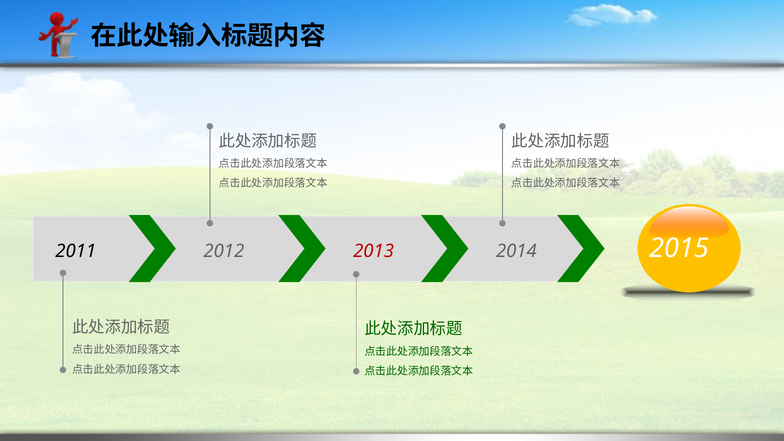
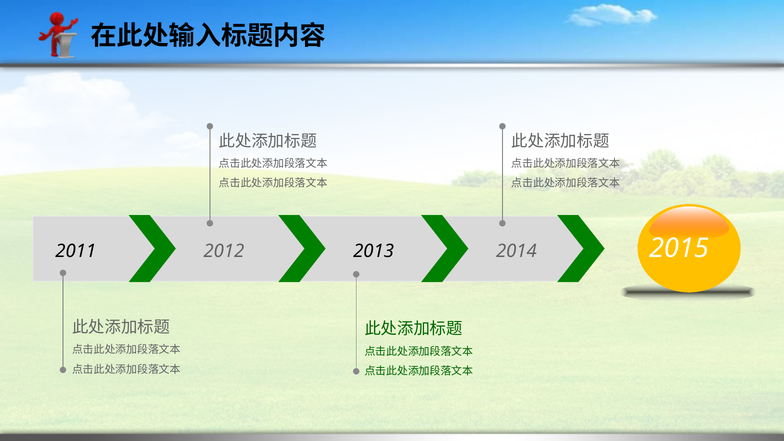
2013 colour: red -> black (374, 251)
